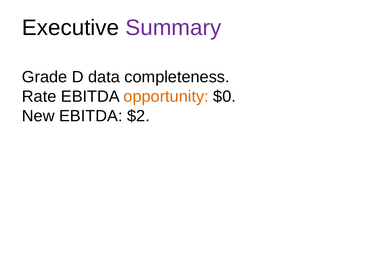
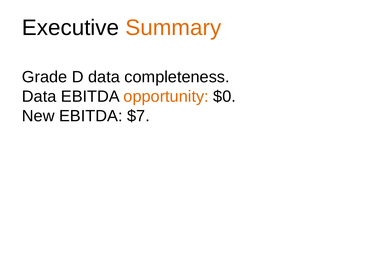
Summary colour: purple -> orange (173, 28)
Rate: Rate -> Data (39, 97)
$2: $2 -> $7 (138, 116)
